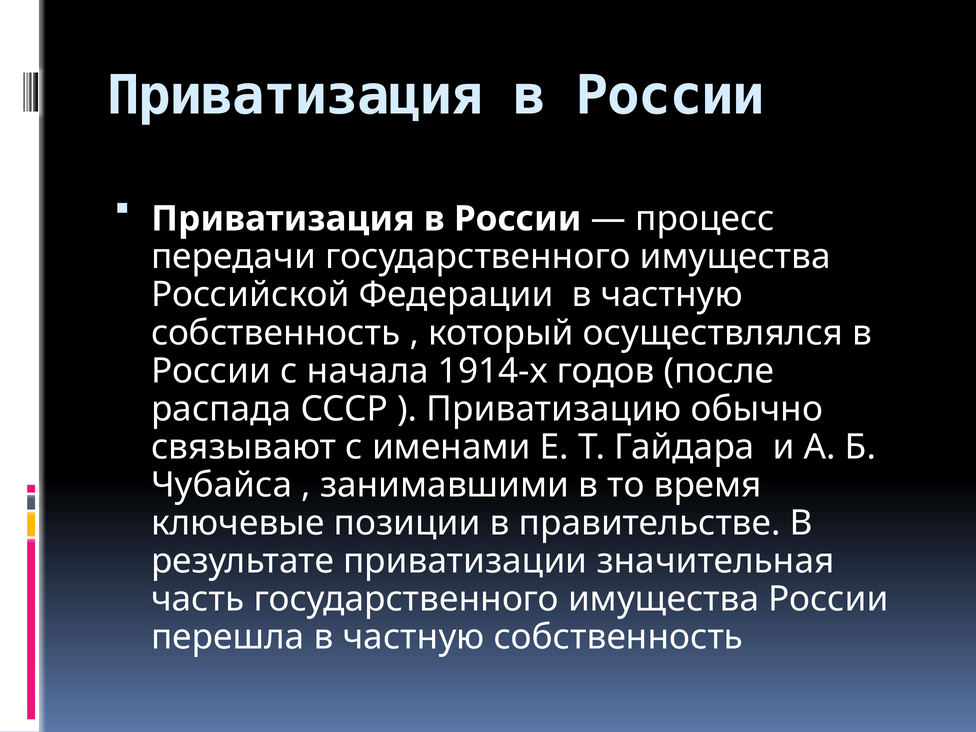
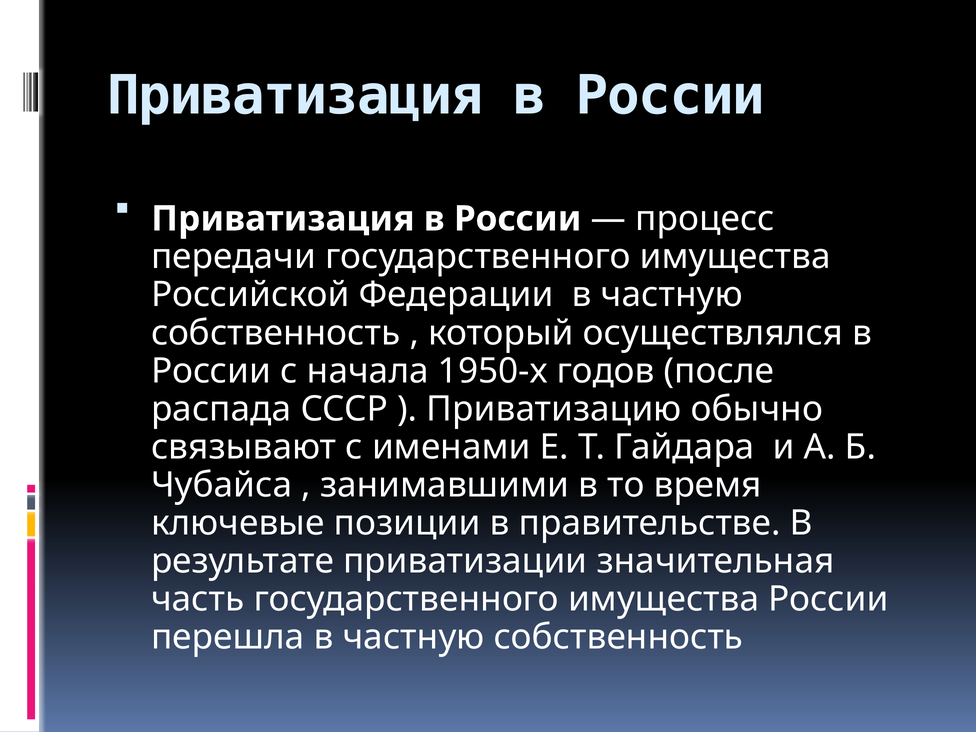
1914-х: 1914-х -> 1950-х (493, 371)
